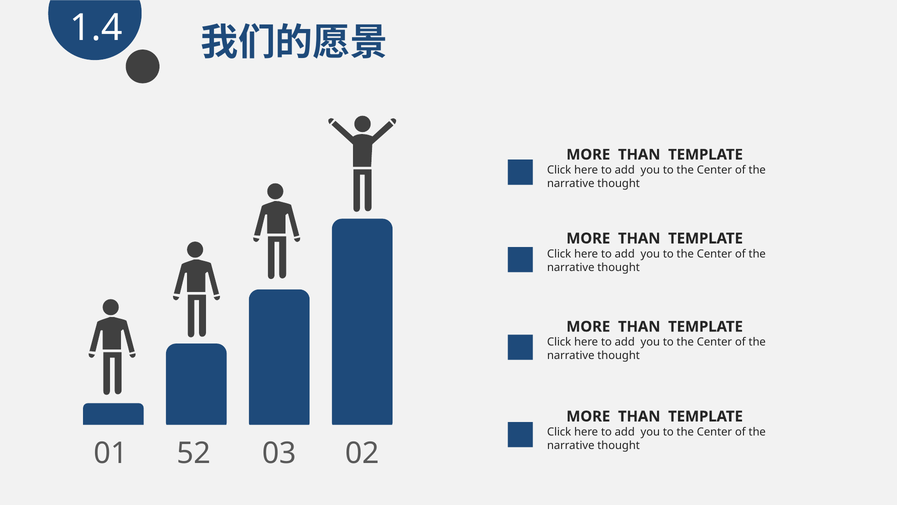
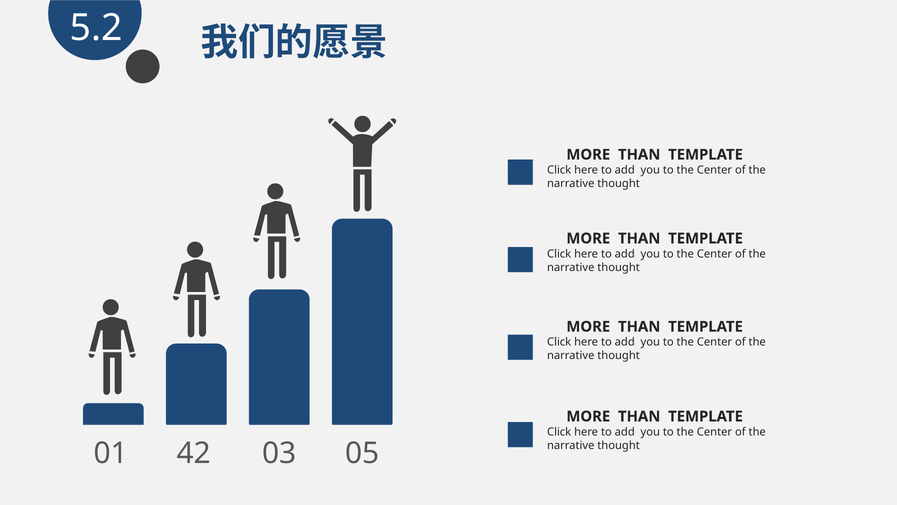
1.4: 1.4 -> 5.2 (96, 28)
52: 52 -> 42 (194, 453)
02: 02 -> 05 (362, 453)
